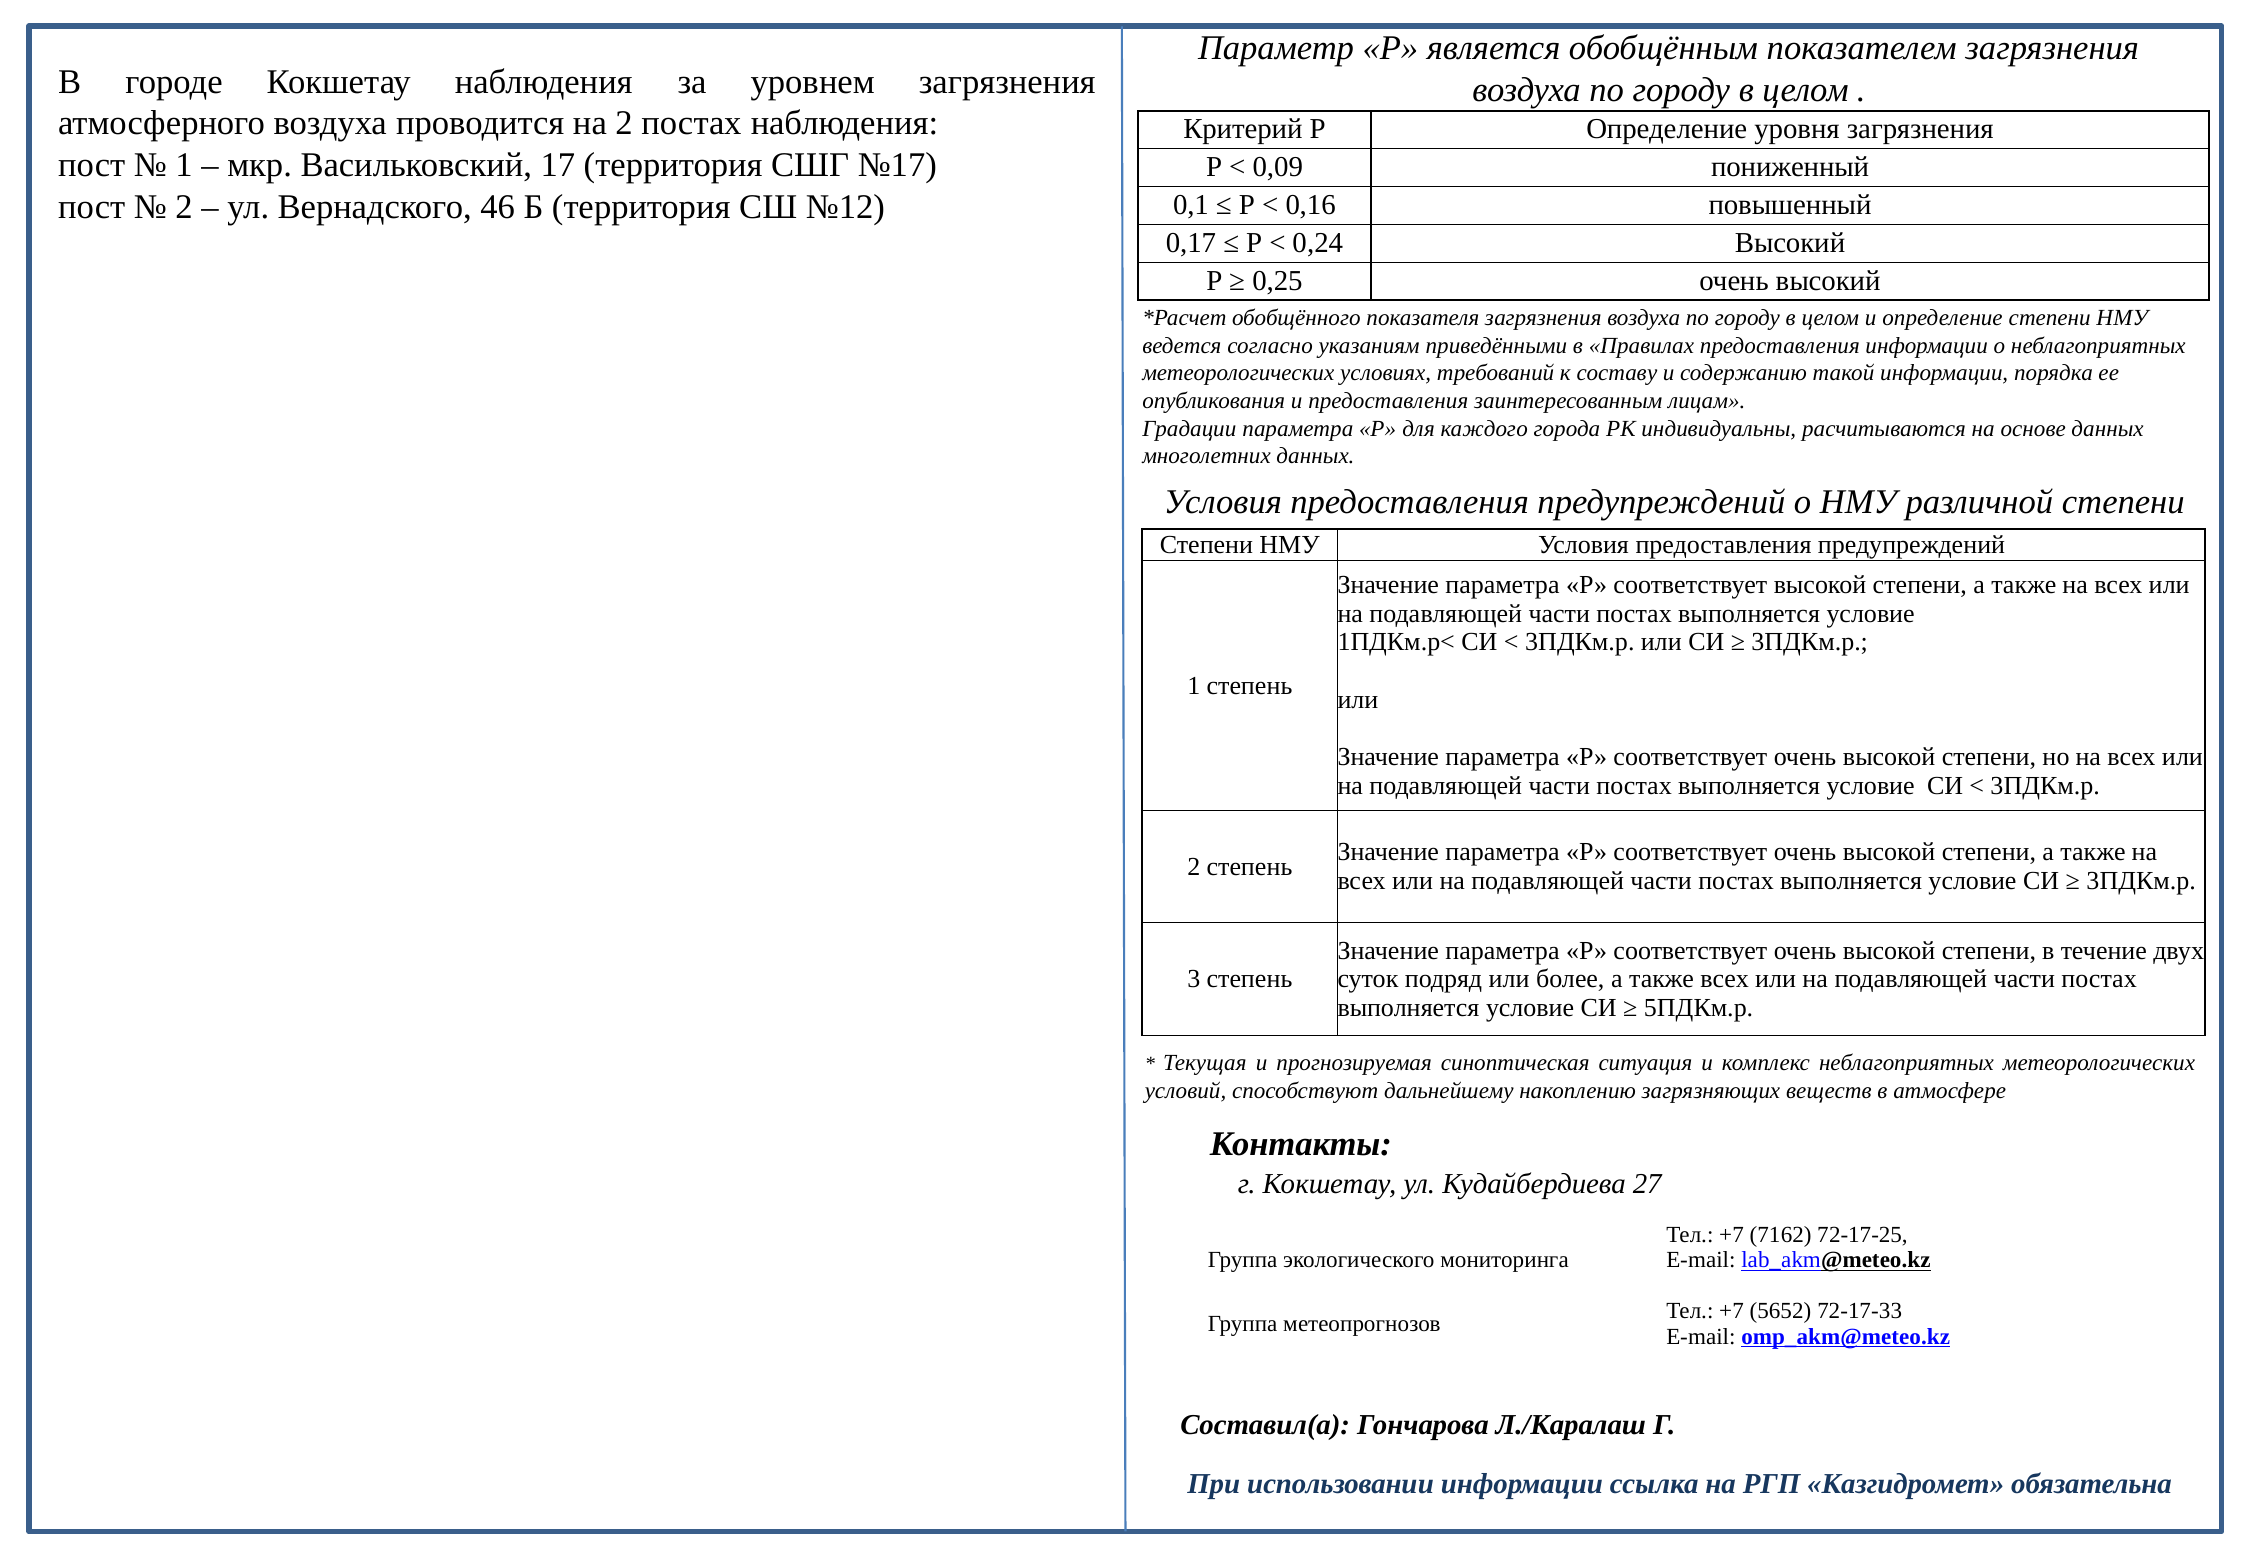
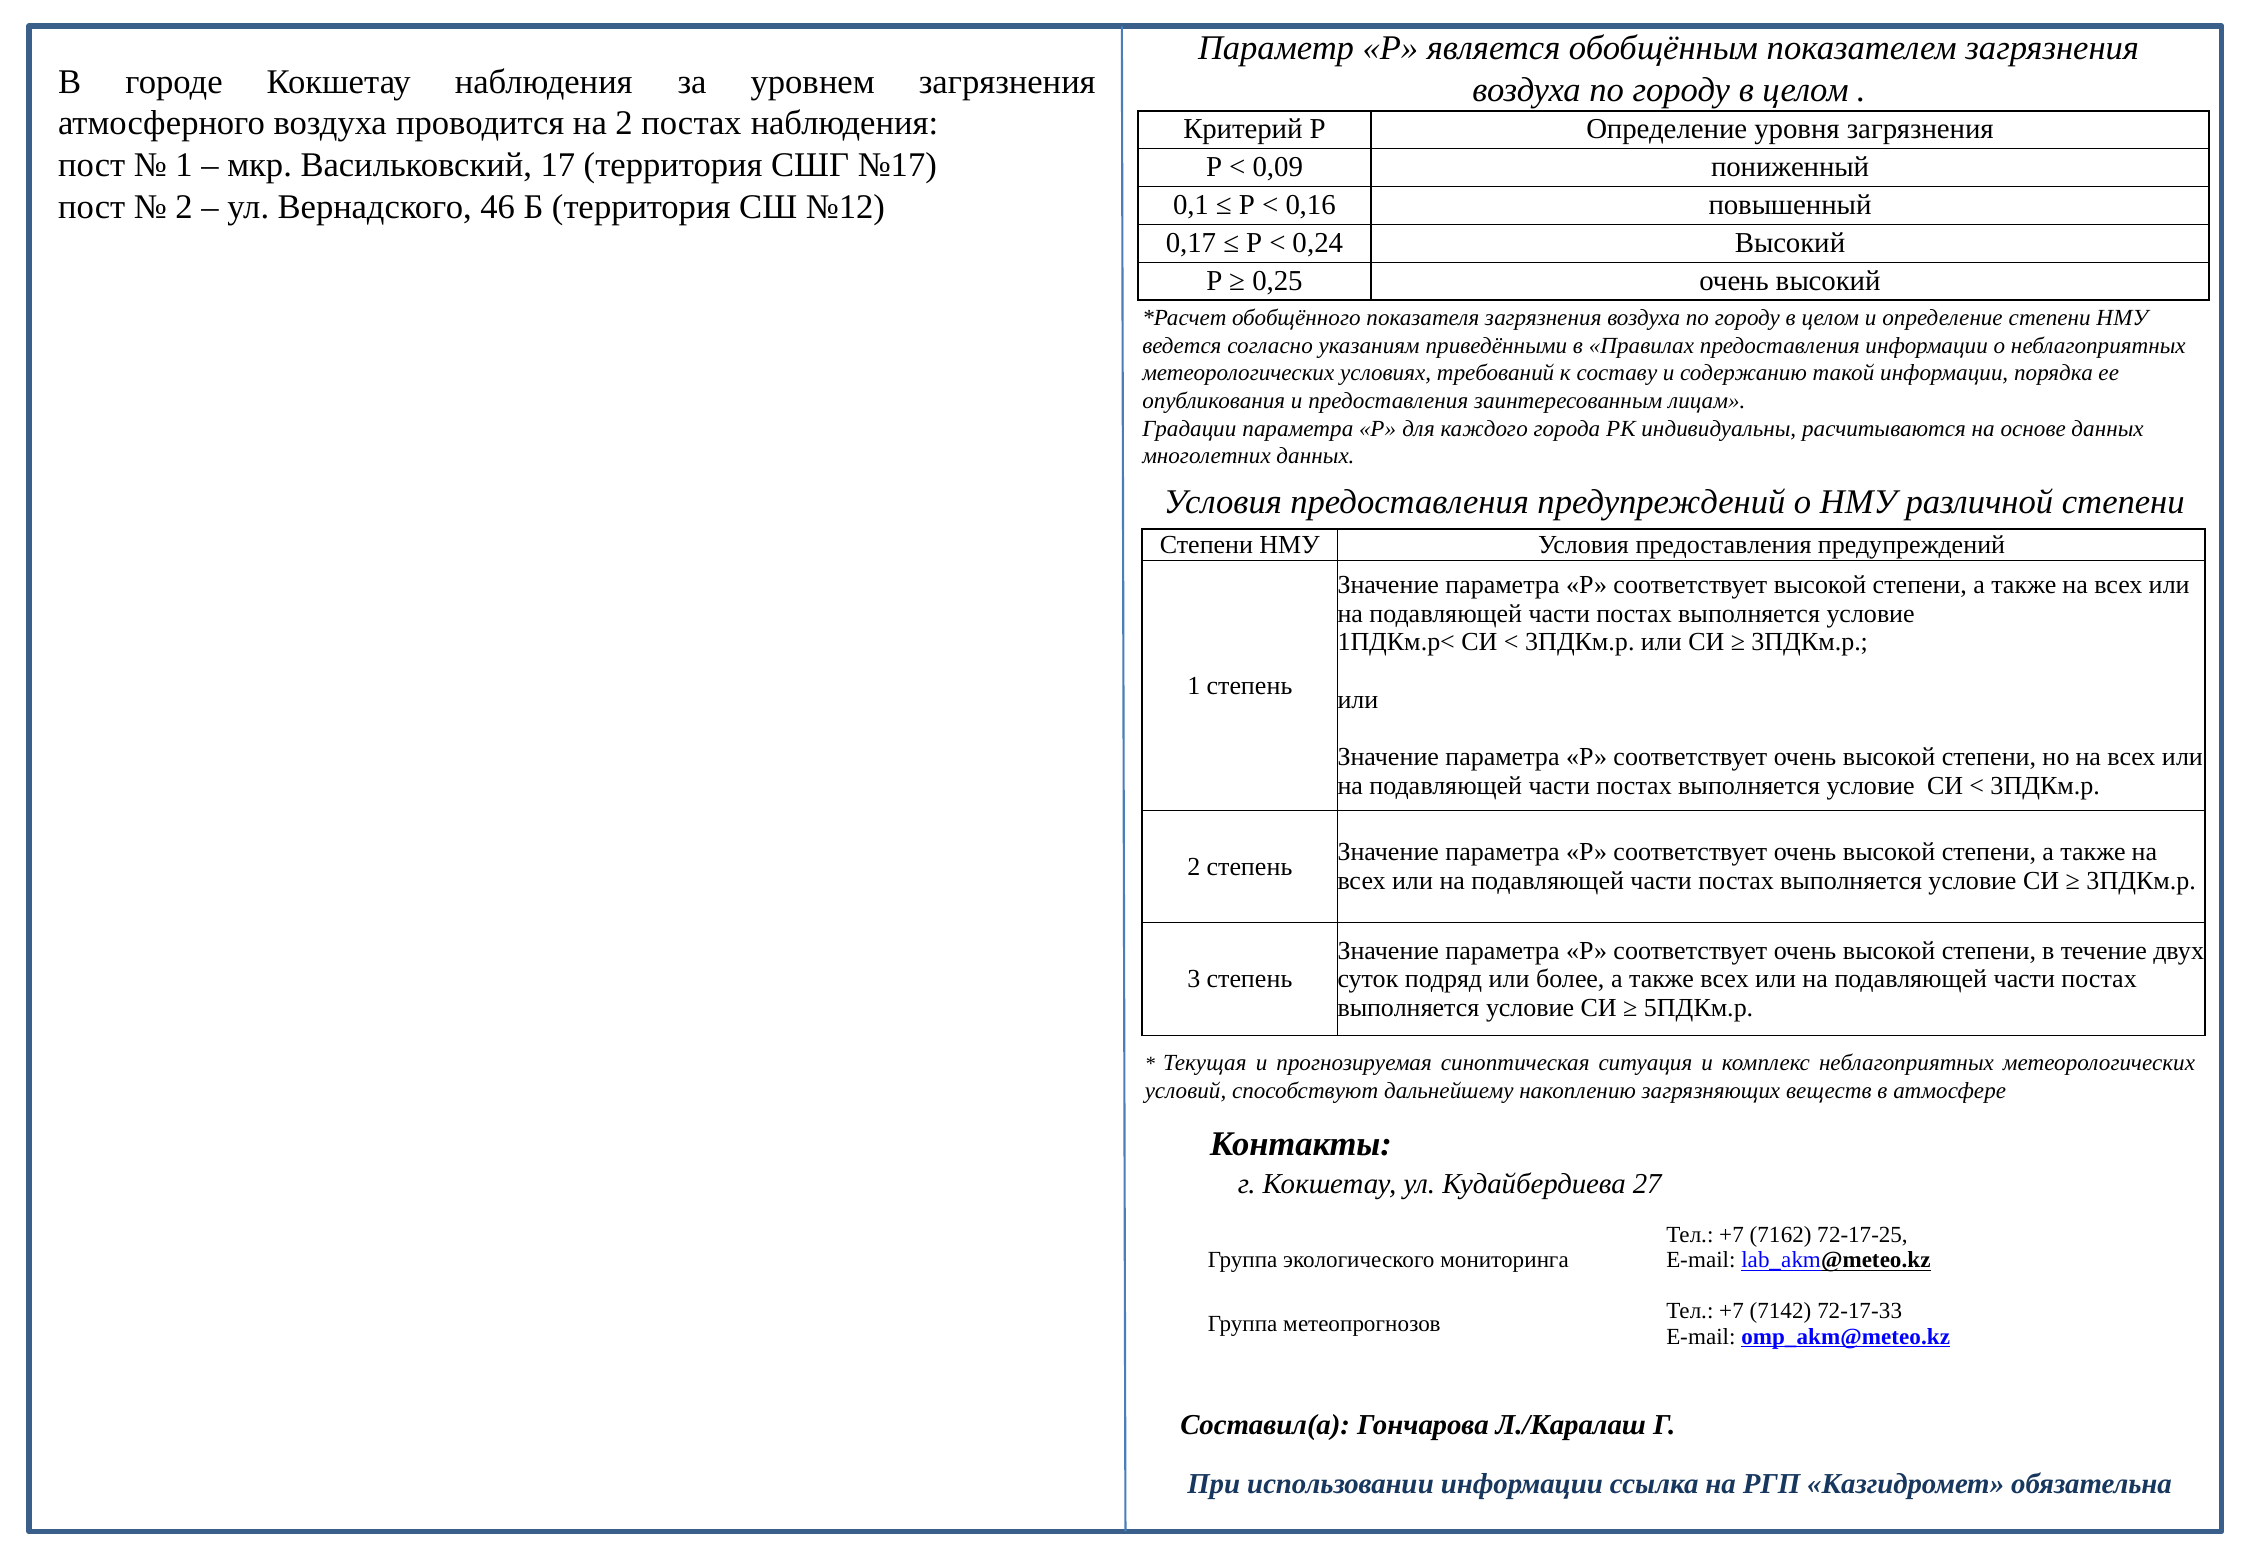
5652: 5652 -> 7142 (1780, 1311)
